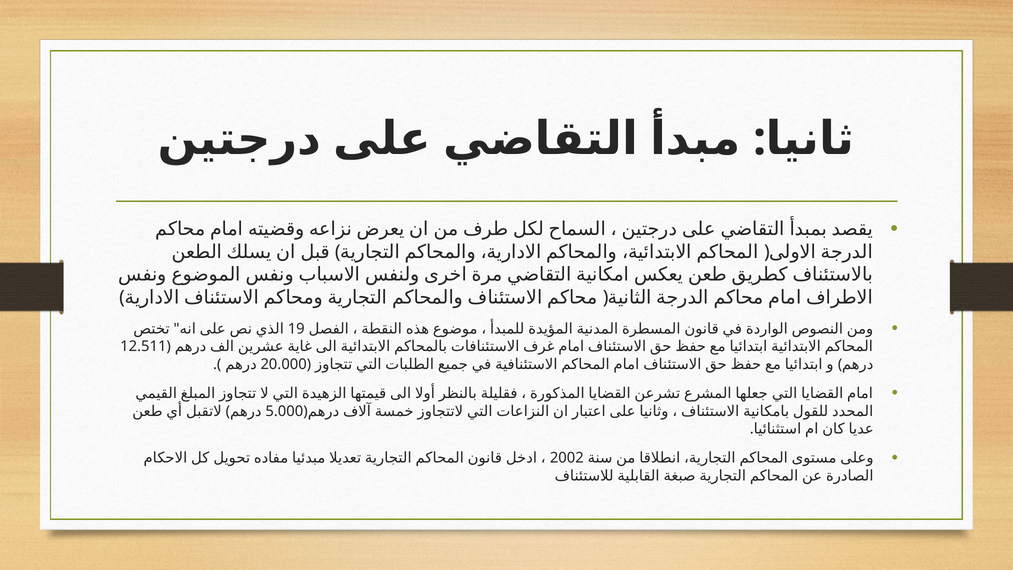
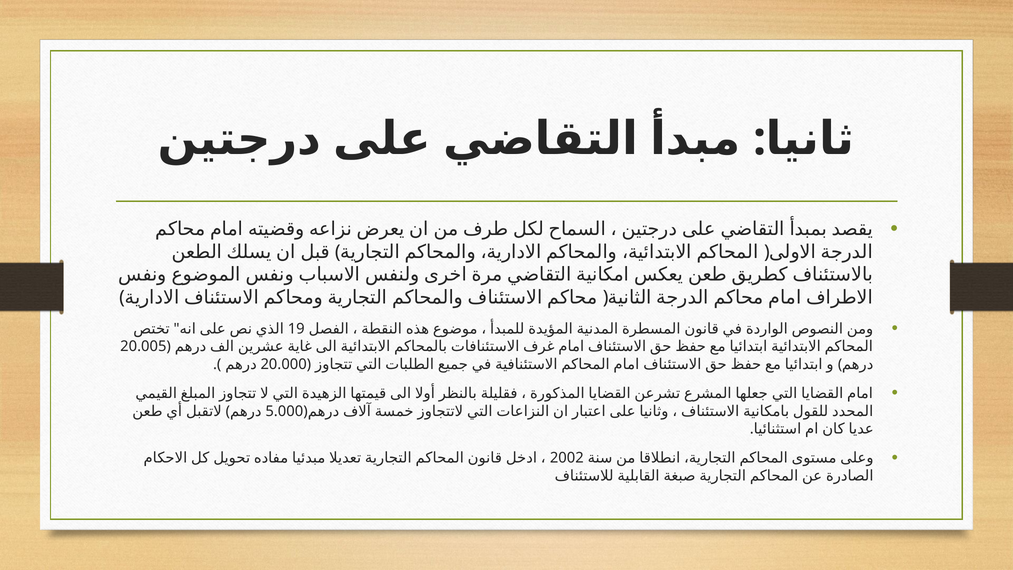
12.511: 12.511 -> 20.005 (143, 346)
